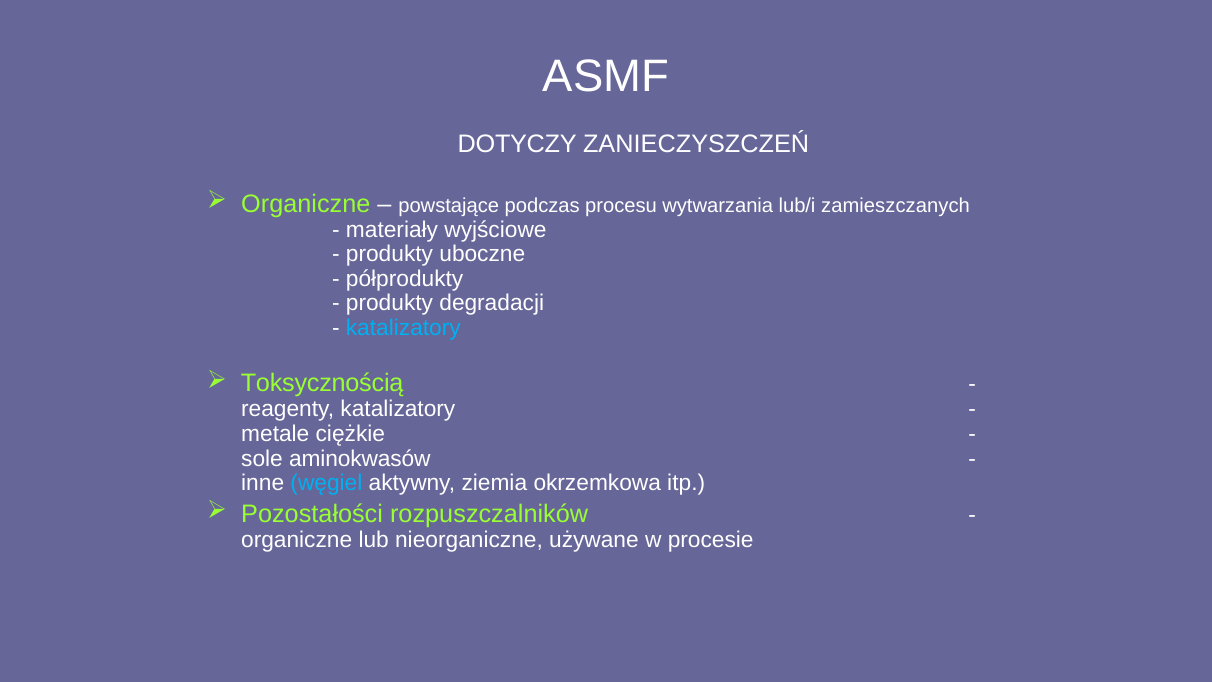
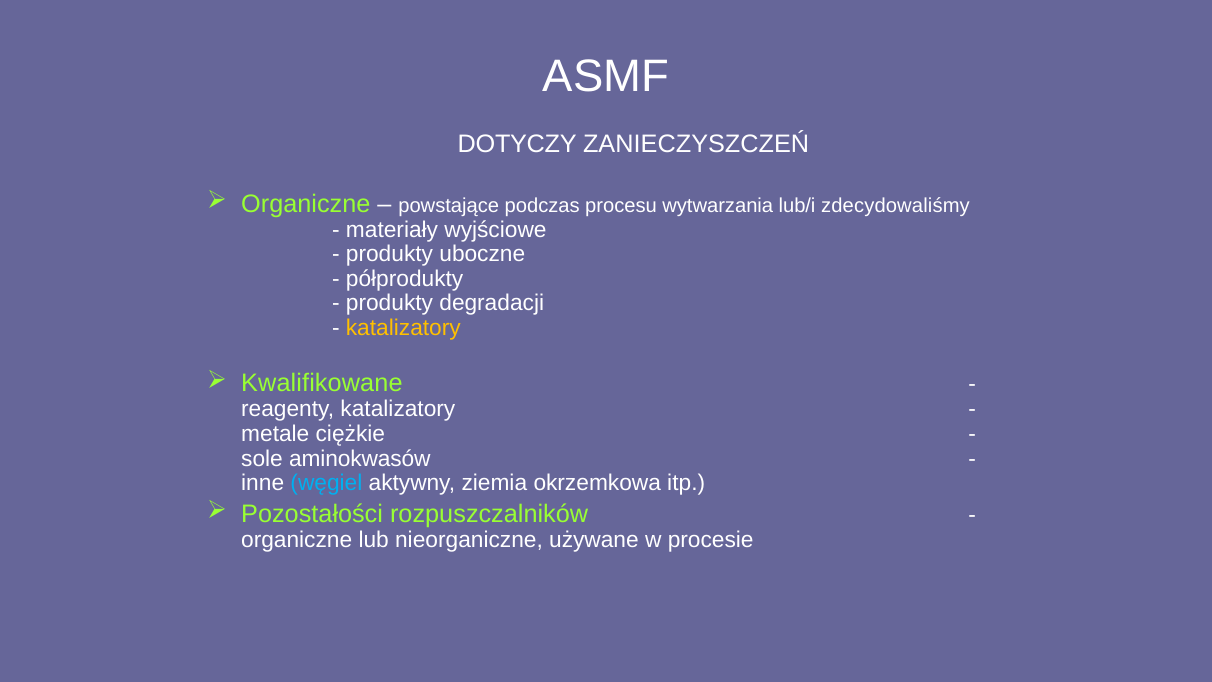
zamieszczanych: zamieszczanych -> zdecydowaliśmy (895, 205)
katalizatory colour: light blue -> yellow (403, 328)
Toksycznością: Toksycznością -> Kwalifikowane (322, 383)
